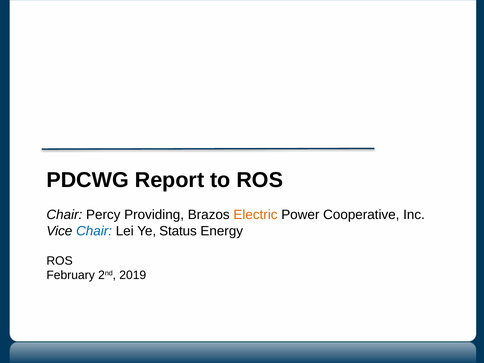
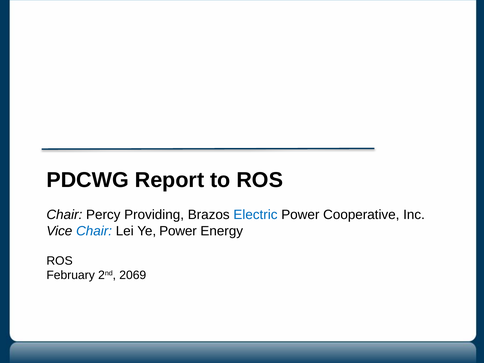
Electric colour: orange -> blue (255, 215)
Ye Status: Status -> Power (178, 231)
2019: 2019 -> 2069 (133, 275)
